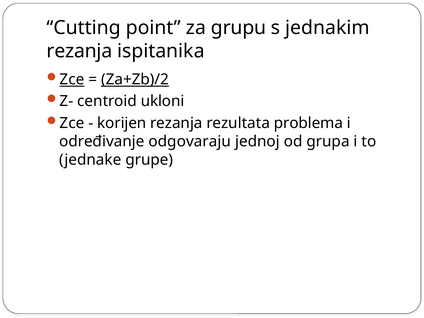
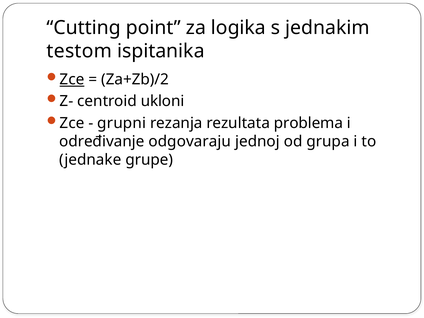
grupu: grupu -> logika (238, 28)
rezanja: rezanja -> testom (79, 51)
Za+Zb)/2 underline: present -> none (135, 80)
korijen: korijen -> grupni (122, 123)
